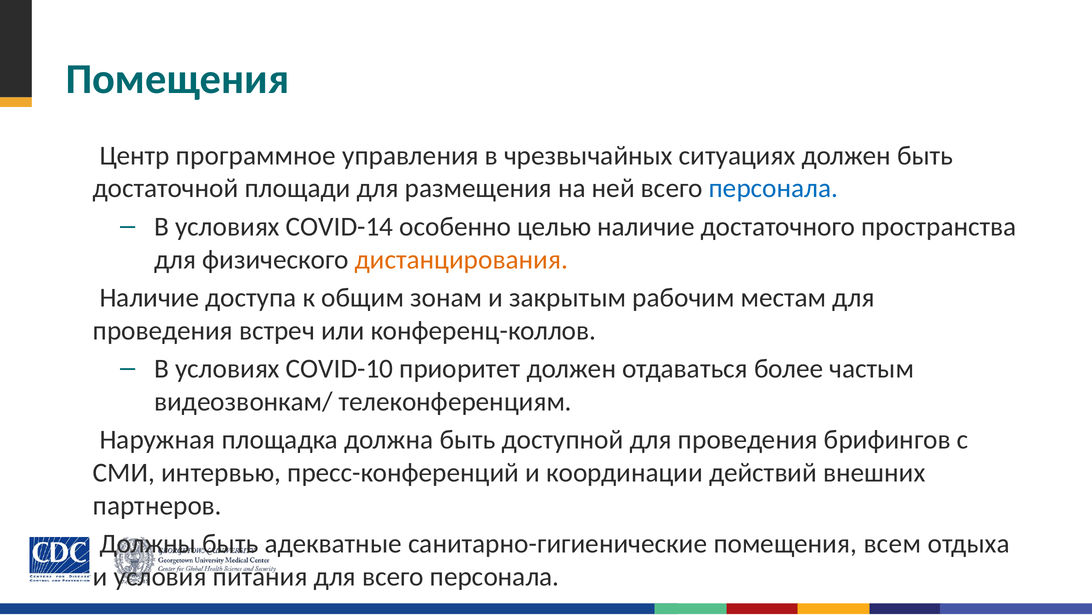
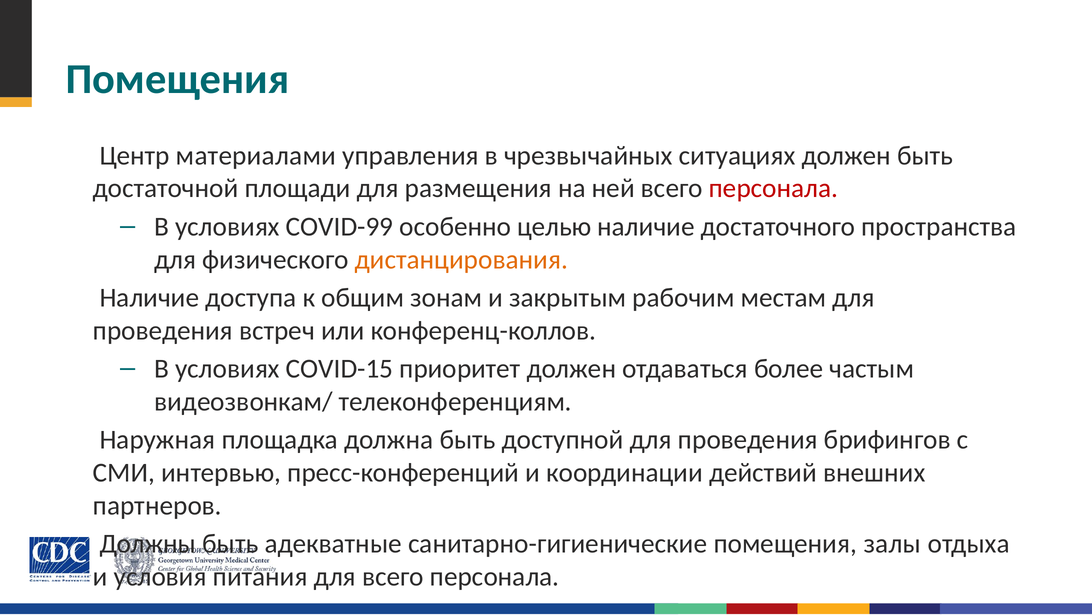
программное: программное -> материалами (256, 155)
персонала colour: blue -> red (774, 188)
COVID-14: COVID-14 -> COVID-99 (340, 226)
COVID-10: COVID-10 -> COVID-15 (340, 368)
всем: всем -> залы (892, 543)
